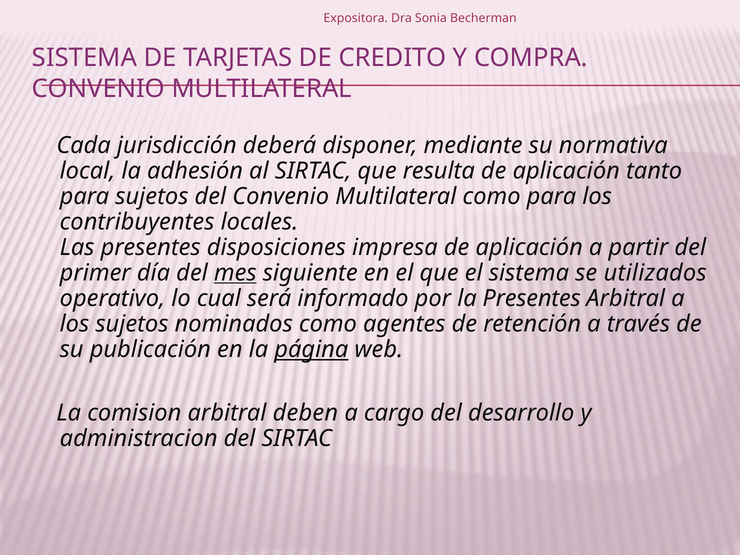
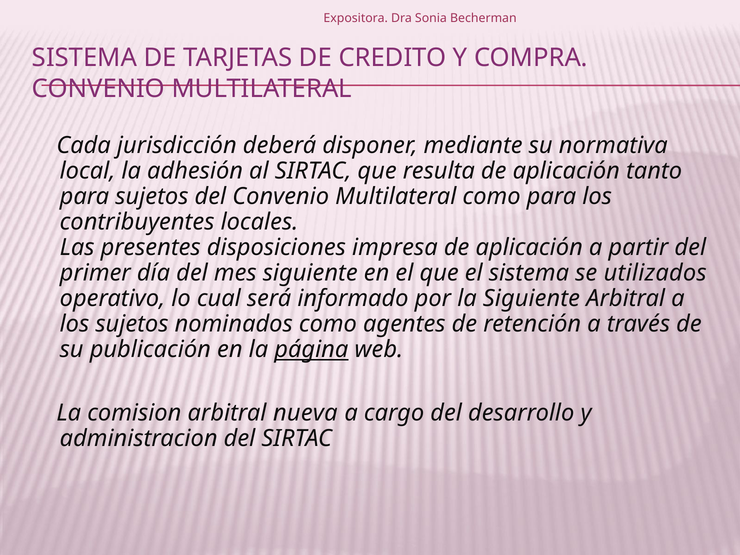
mes underline: present -> none (235, 273)
la Presentes: Presentes -> Siguiente (531, 298)
deben: deben -> nueva (305, 413)
